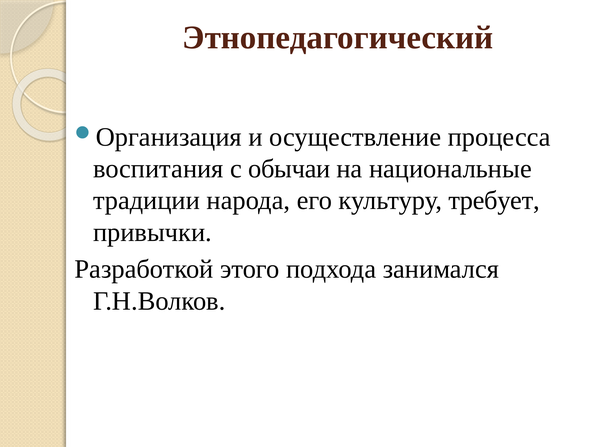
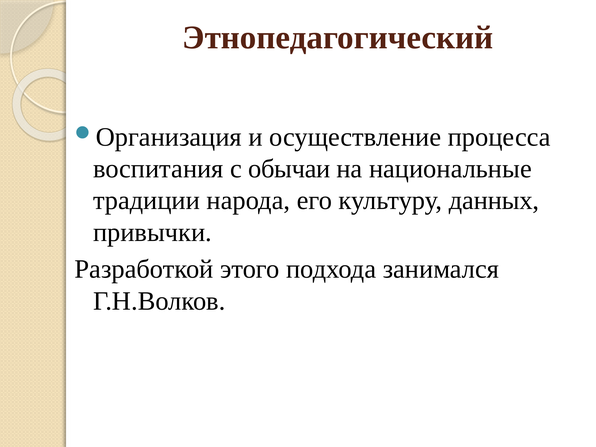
требует: требует -> данных (494, 201)
